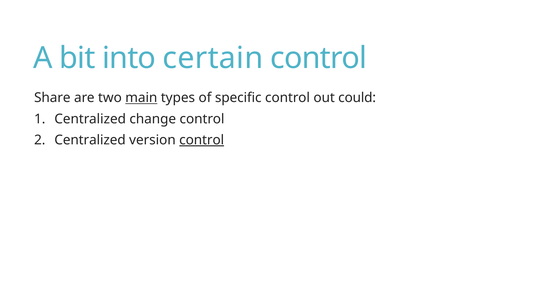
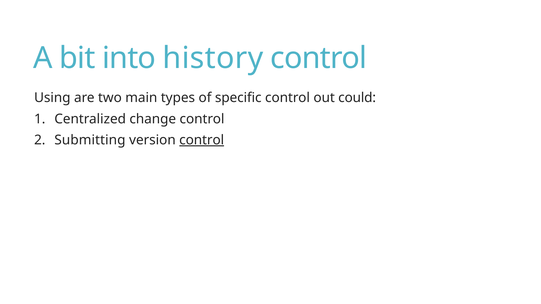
certain: certain -> history (213, 58)
Share: Share -> Using (52, 98)
main underline: present -> none (141, 98)
Centralized: Centralized -> Submitting (90, 140)
